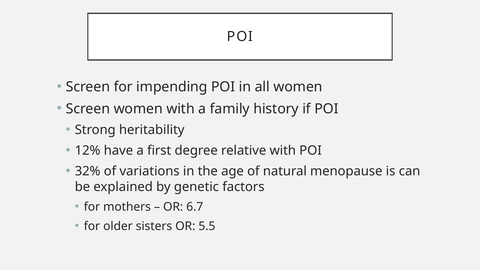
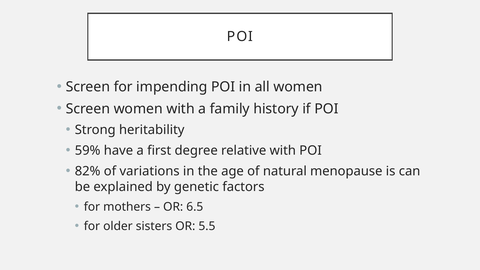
12%: 12% -> 59% (88, 151)
32%: 32% -> 82% (88, 171)
6.7: 6.7 -> 6.5 (195, 207)
